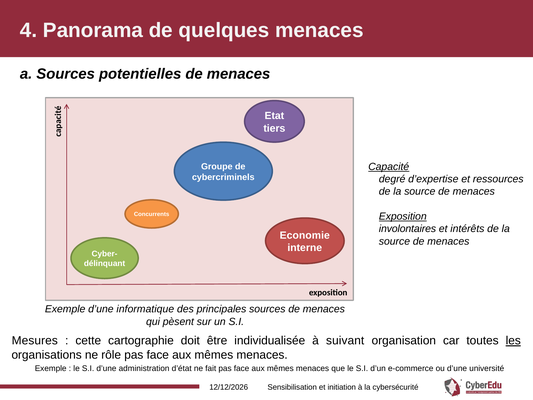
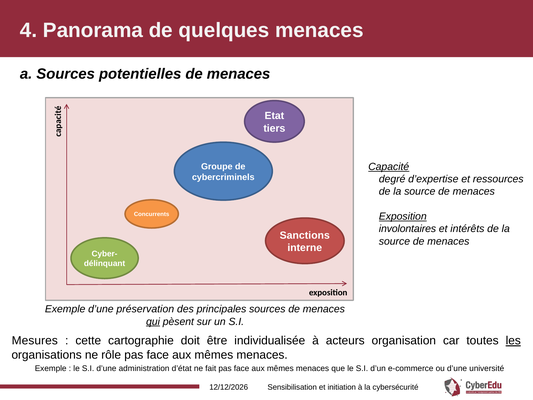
Economie: Economie -> Sanctions (305, 235)
informatique: informatique -> préservation (145, 309)
qui underline: none -> present (153, 321)
suivant: suivant -> acteurs (345, 341)
